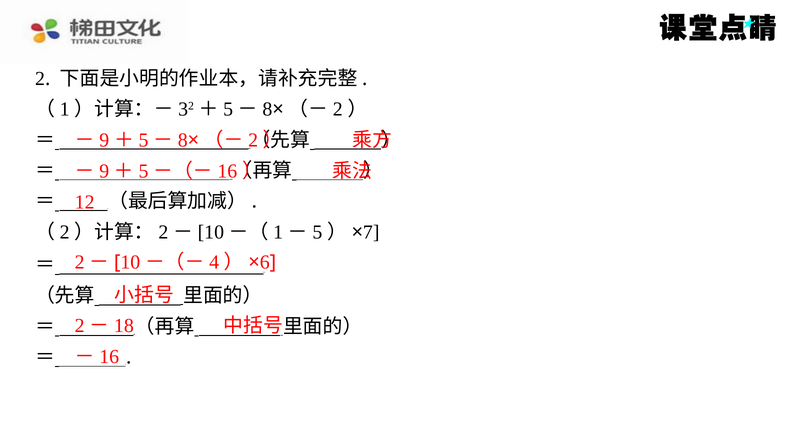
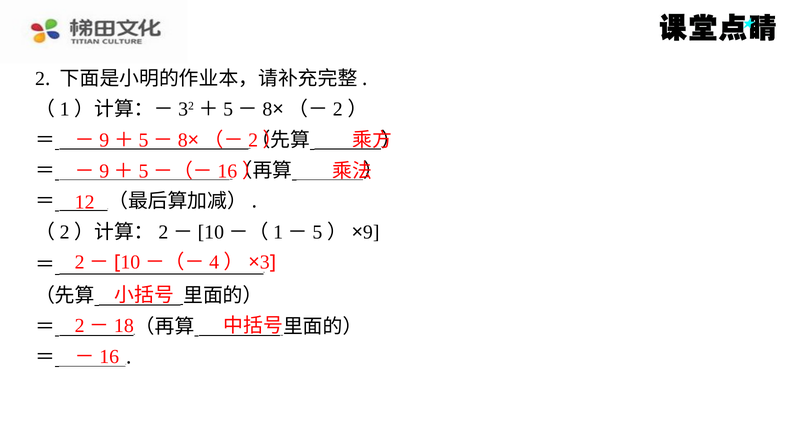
7: 7 -> 9 (371, 232)
6: 6 -> 3 (265, 262)
